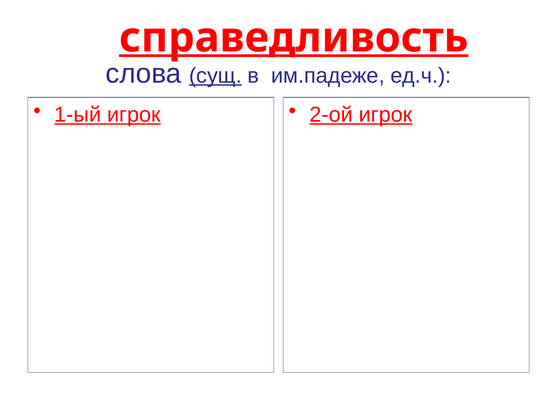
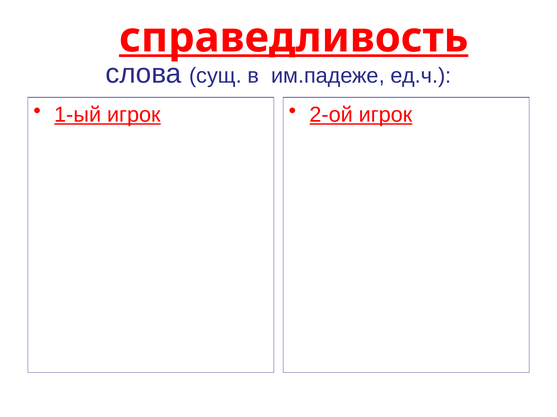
сущ underline: present -> none (215, 76)
